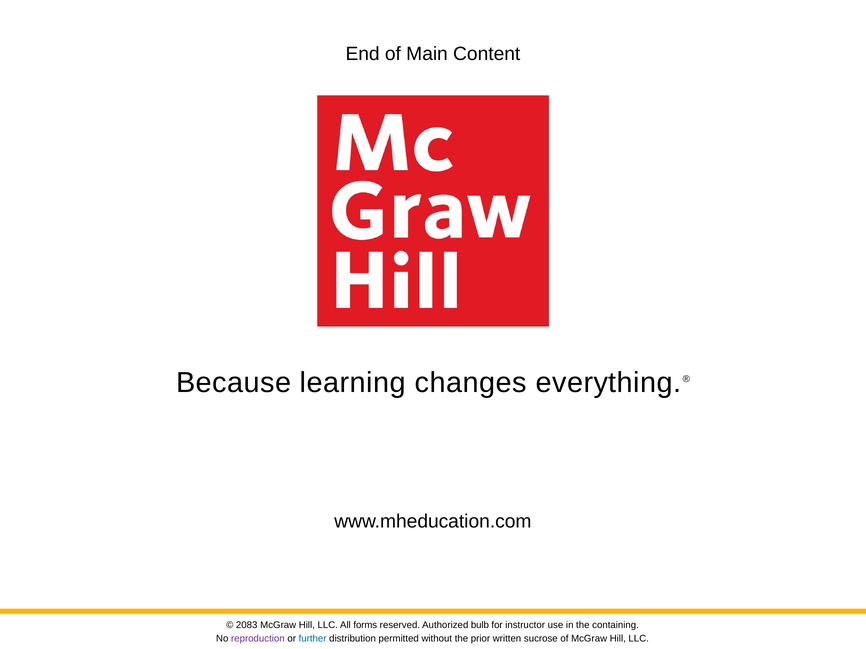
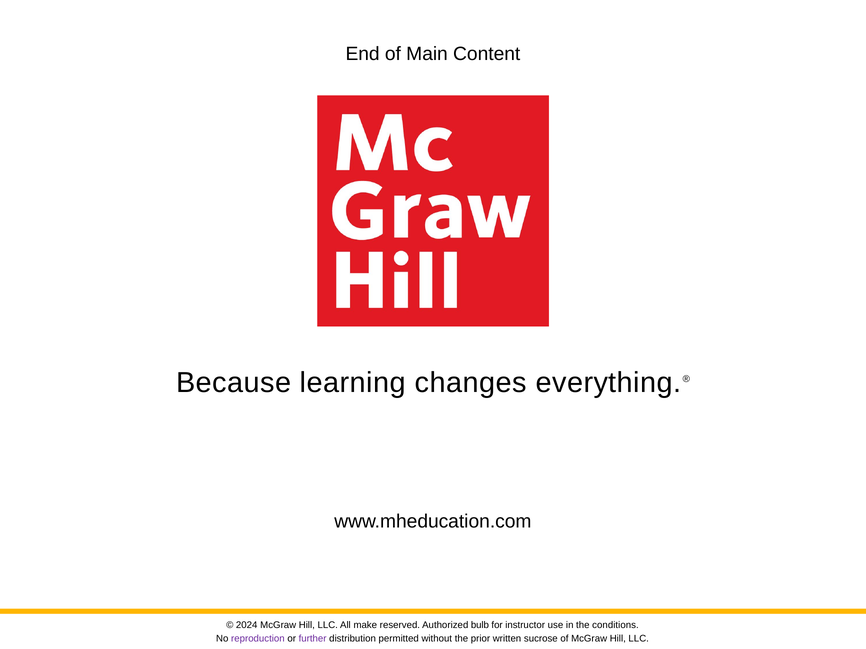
2083: 2083 -> 2024 (247, 626)
forms: forms -> make (365, 626)
containing: containing -> conditions (615, 626)
further colour: blue -> purple (313, 639)
